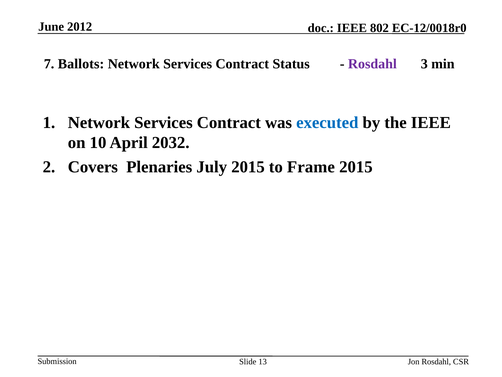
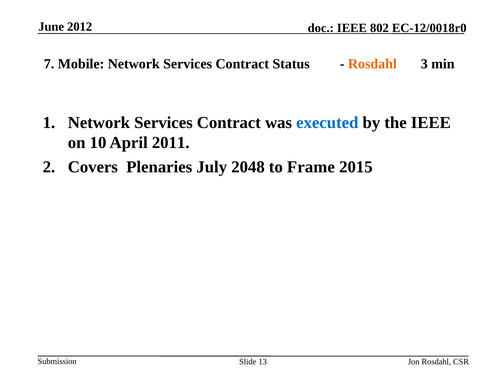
Ballots: Ballots -> Mobile (81, 64)
Rosdahl colour: purple -> orange (372, 64)
2032: 2032 -> 2011 (171, 143)
July 2015: 2015 -> 2048 (248, 167)
